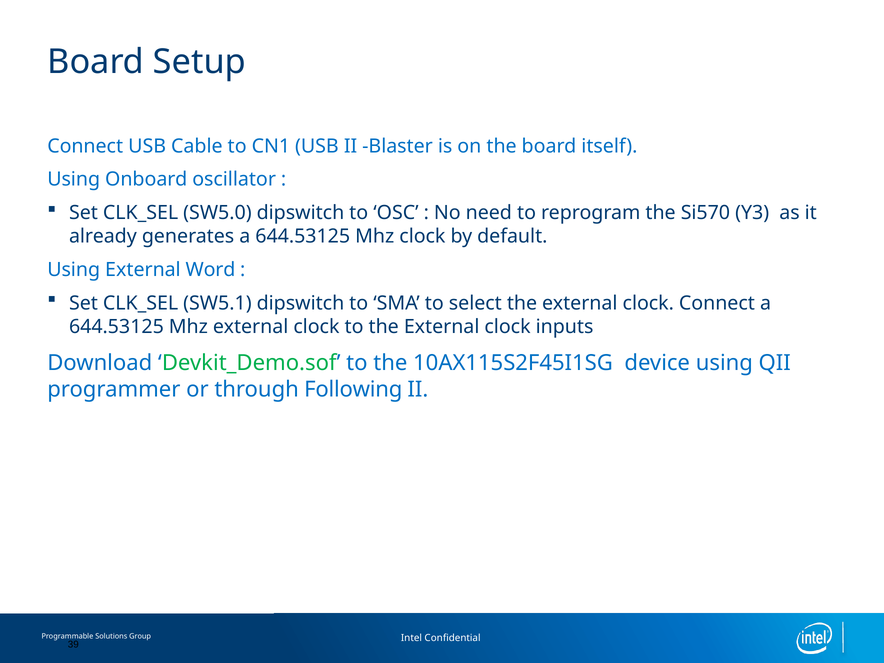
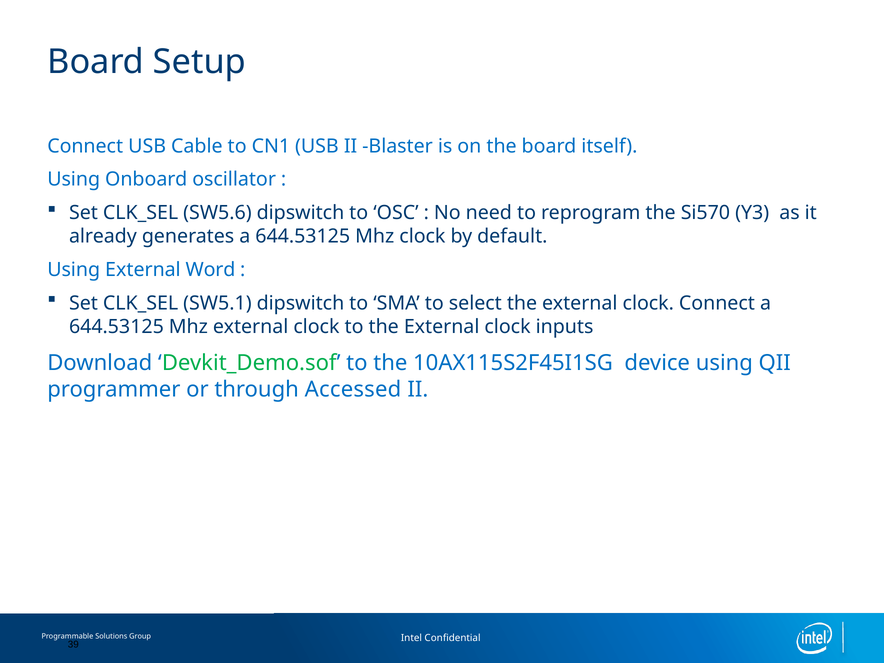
SW5.0: SW5.0 -> SW5.6 (217, 213)
Following: Following -> Accessed (353, 389)
